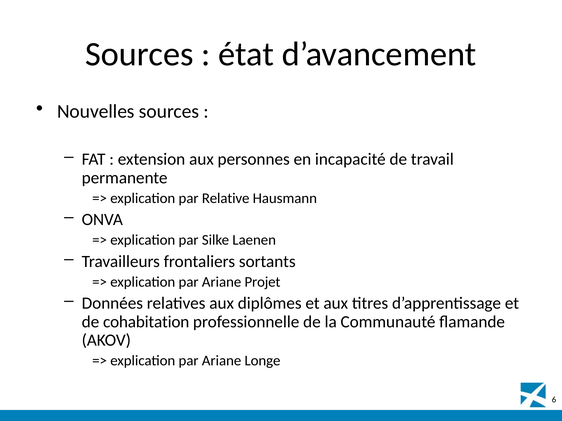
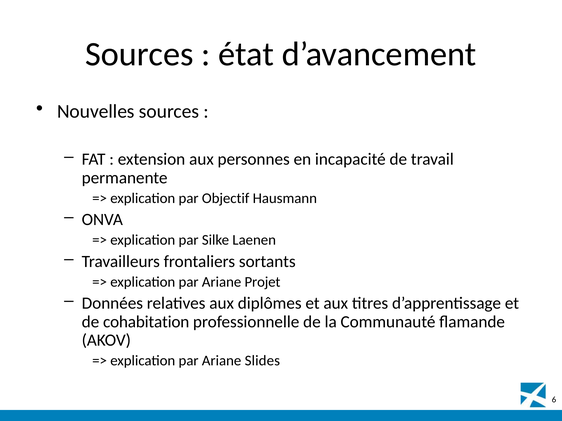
Relative: Relative -> Objectif (226, 198)
Longe: Longe -> Slides (262, 361)
